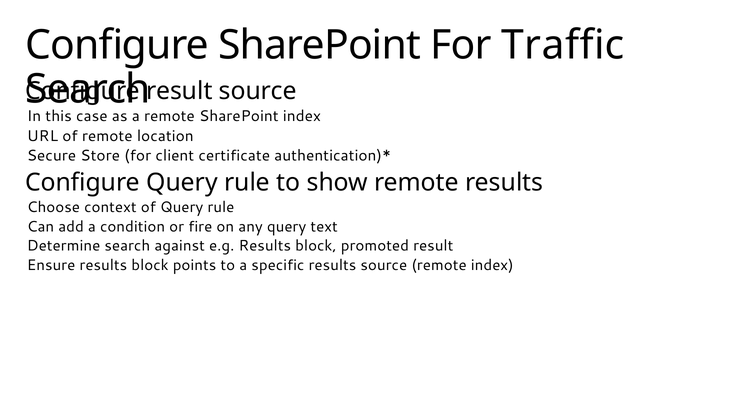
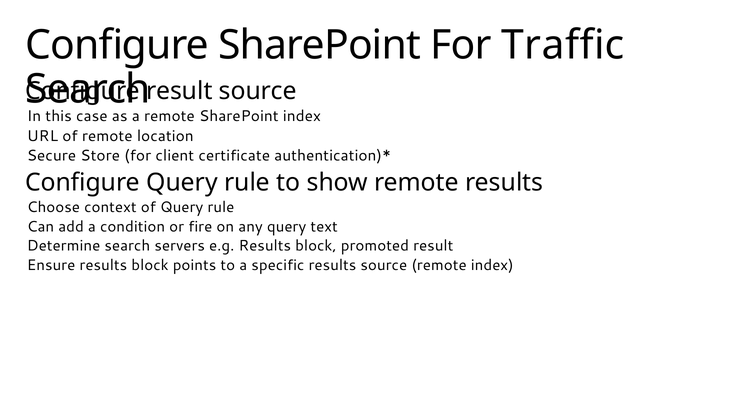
against: against -> servers (180, 246)
